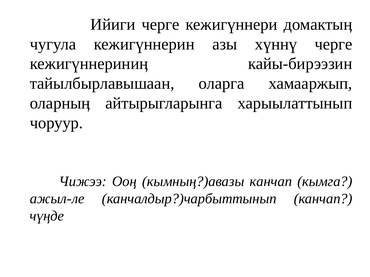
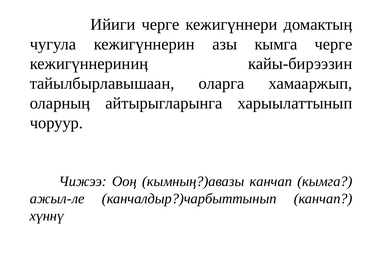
азы хүннү: хүннү -> кымга (276, 44)
чүңде: чүңде -> хүннү (47, 216)
